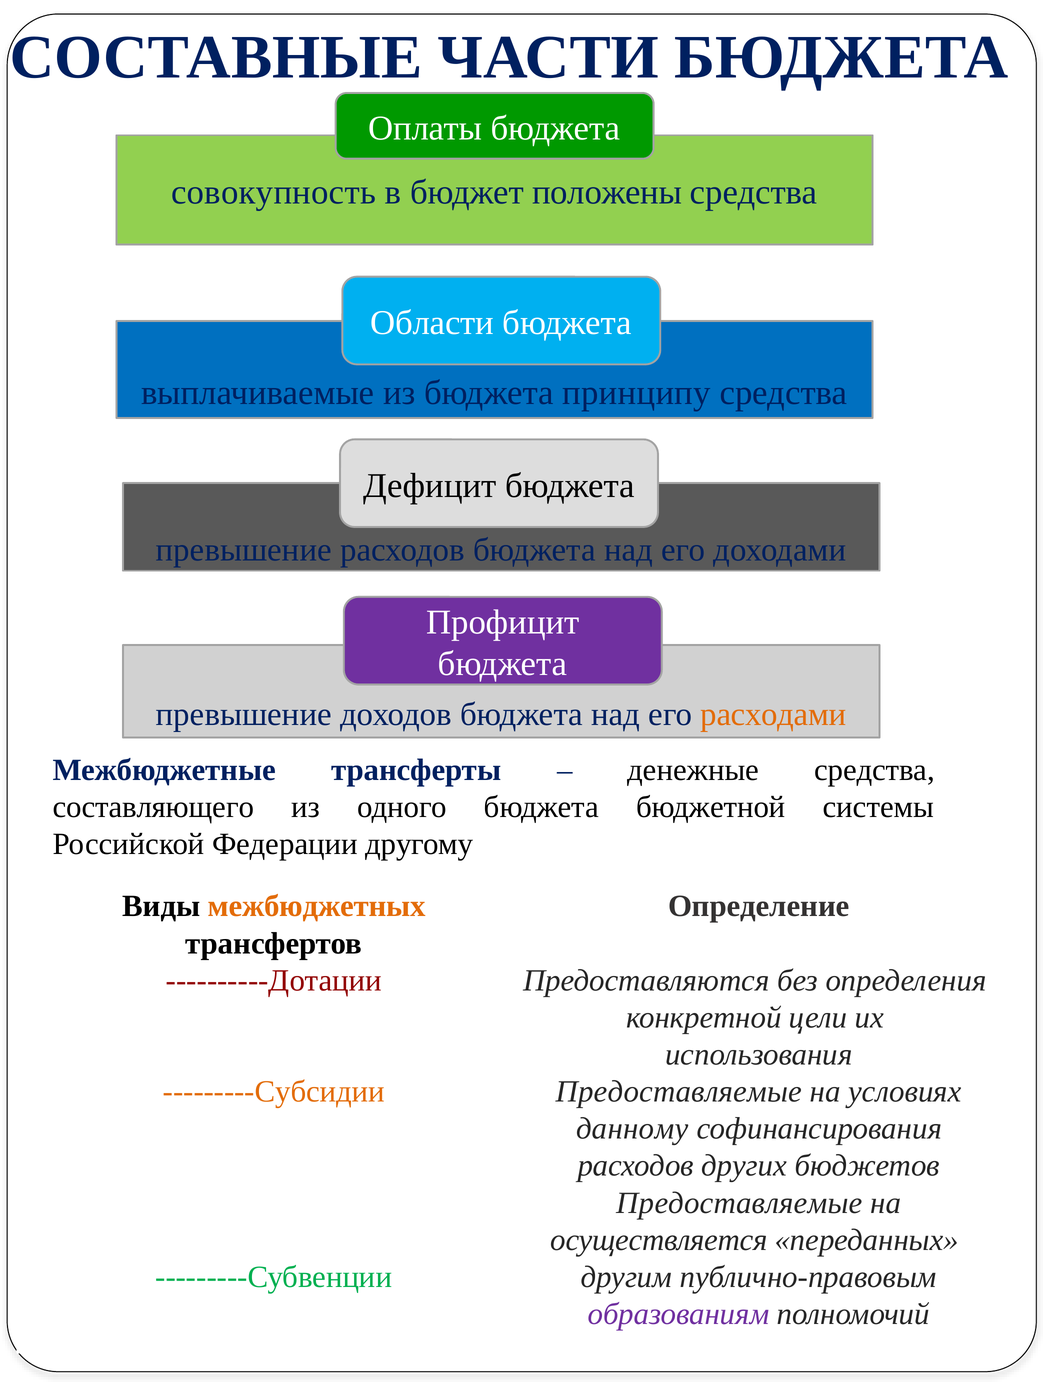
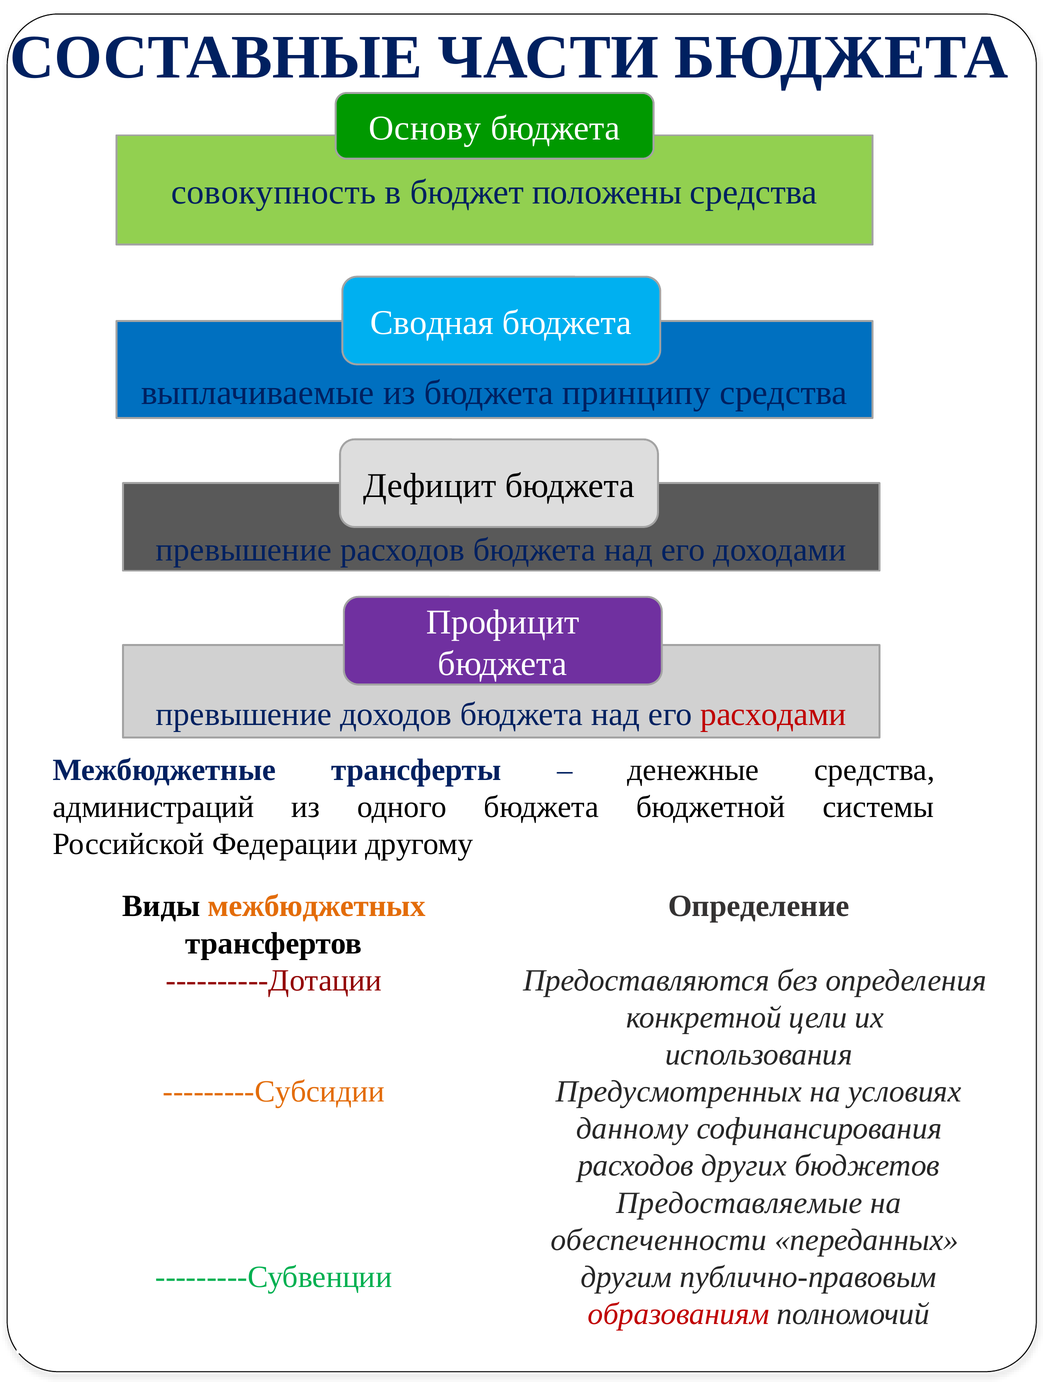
Оплаты: Оплаты -> Основу (425, 128)
Области: Области -> Сводная (432, 323)
расходами colour: orange -> red (773, 715)
составляющего: составляющего -> администраций (153, 808)
Предоставляемые: Предоставляемые -> Предусмотренных (679, 1092)
осуществляется: осуществляется -> обеспеченности (659, 1241)
образованиям colour: purple -> red (678, 1315)
